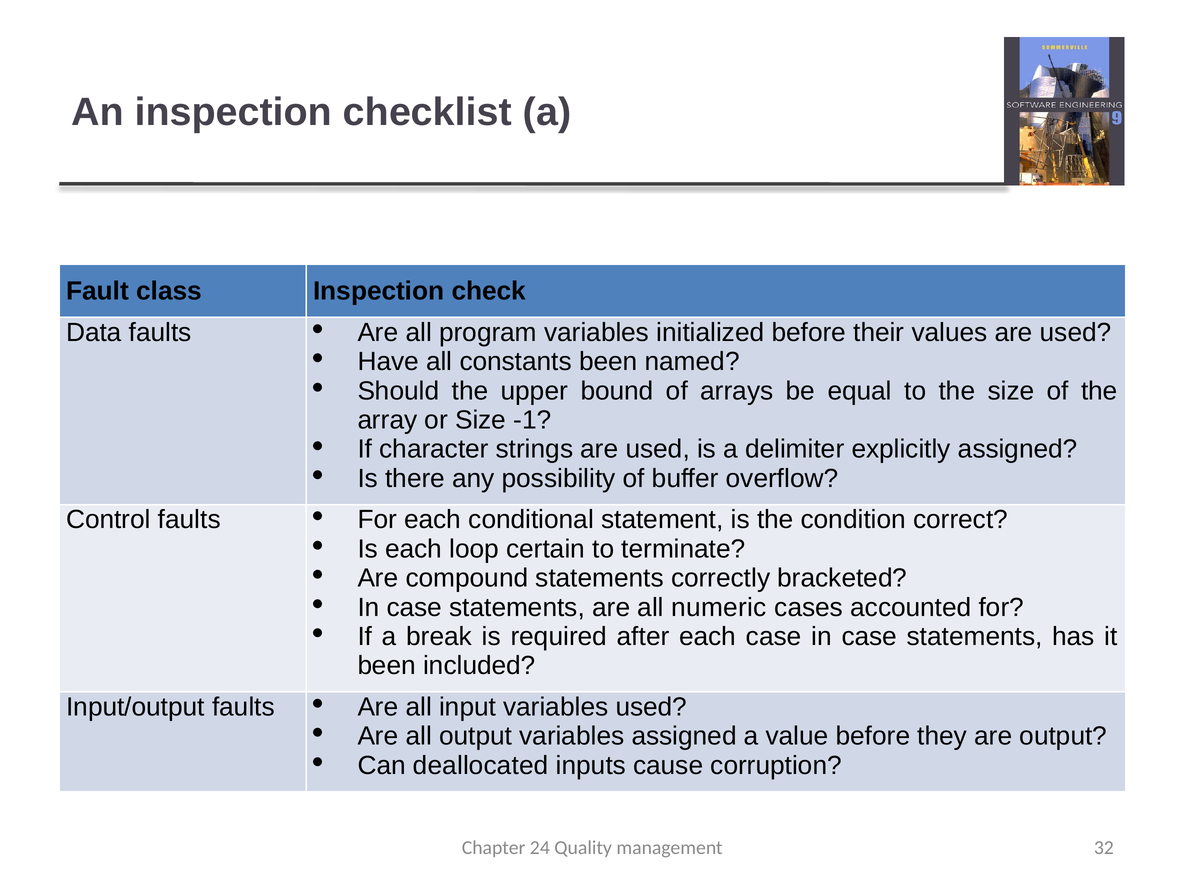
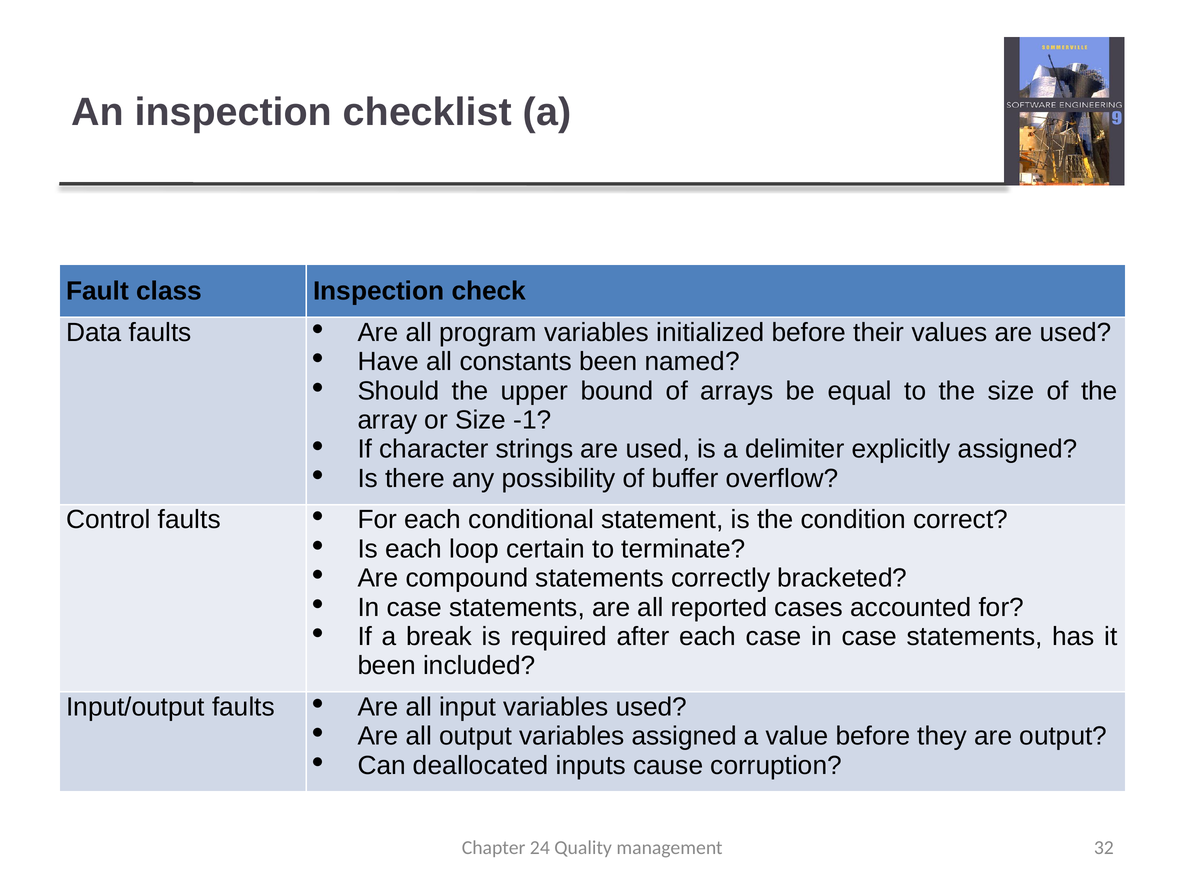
numeric: numeric -> reported (719, 608)
